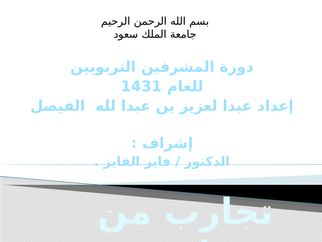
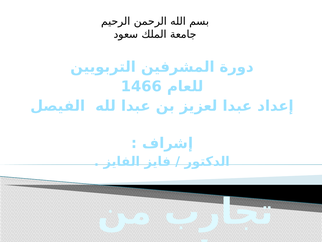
1431: 1431 -> 1466 (141, 86)
